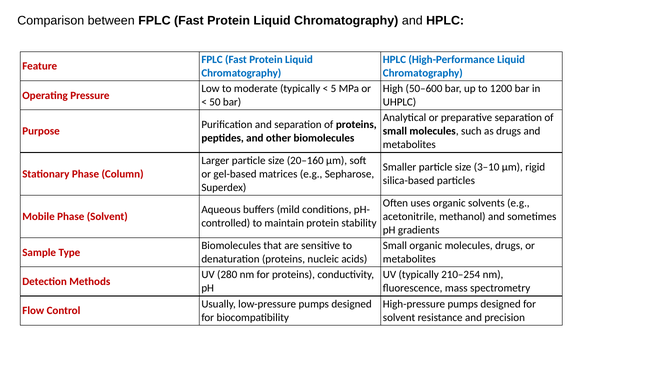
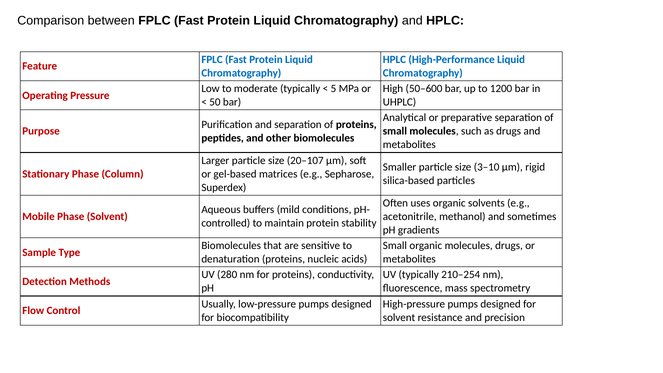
20–160: 20–160 -> 20–107 (305, 160)
